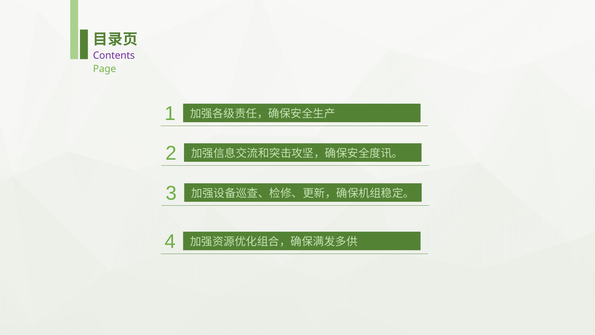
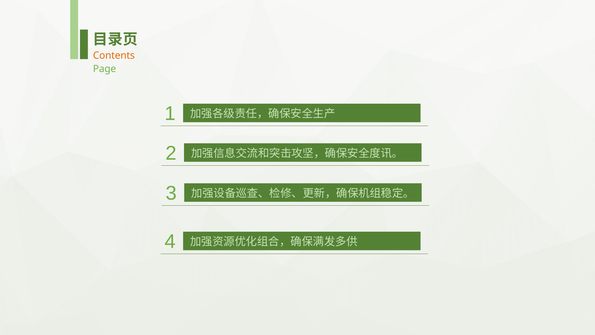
Contents colour: purple -> orange (114, 55)
